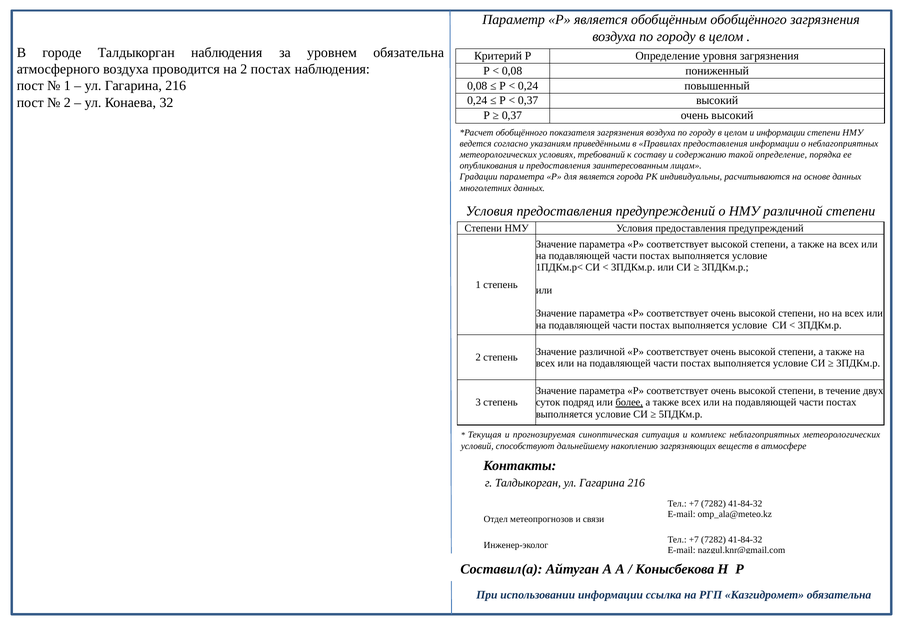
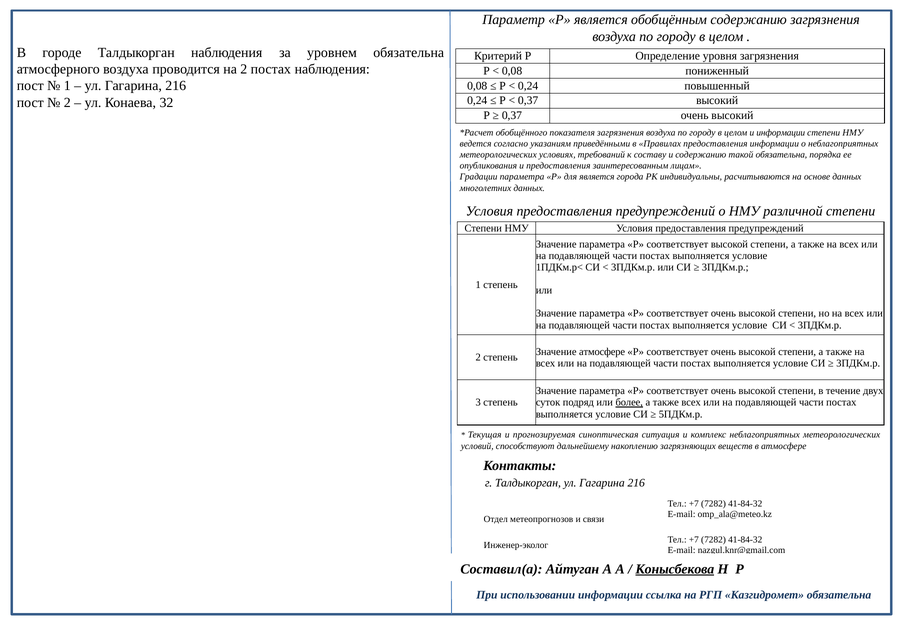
обобщённым обобщённого: обобщённого -> содержанию (749, 20)
такой определение: определение -> обязательна (781, 155)
Значение различной: различной -> атмосфере (602, 352)
Конысбекова underline: none -> present (675, 569)
